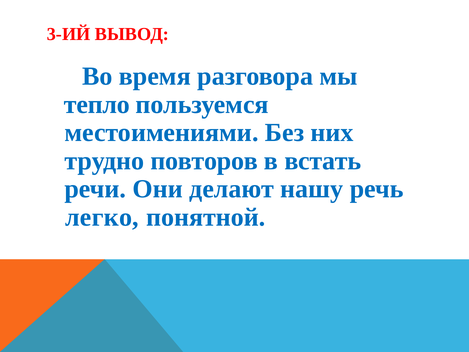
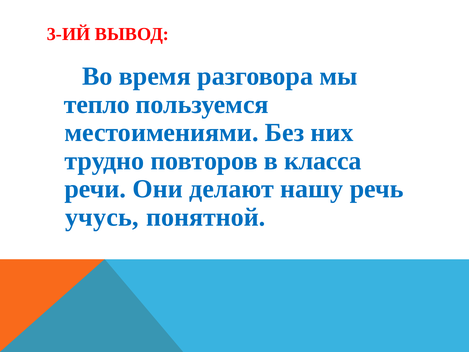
встать: встать -> класса (323, 161)
легко: легко -> учусь (102, 217)
